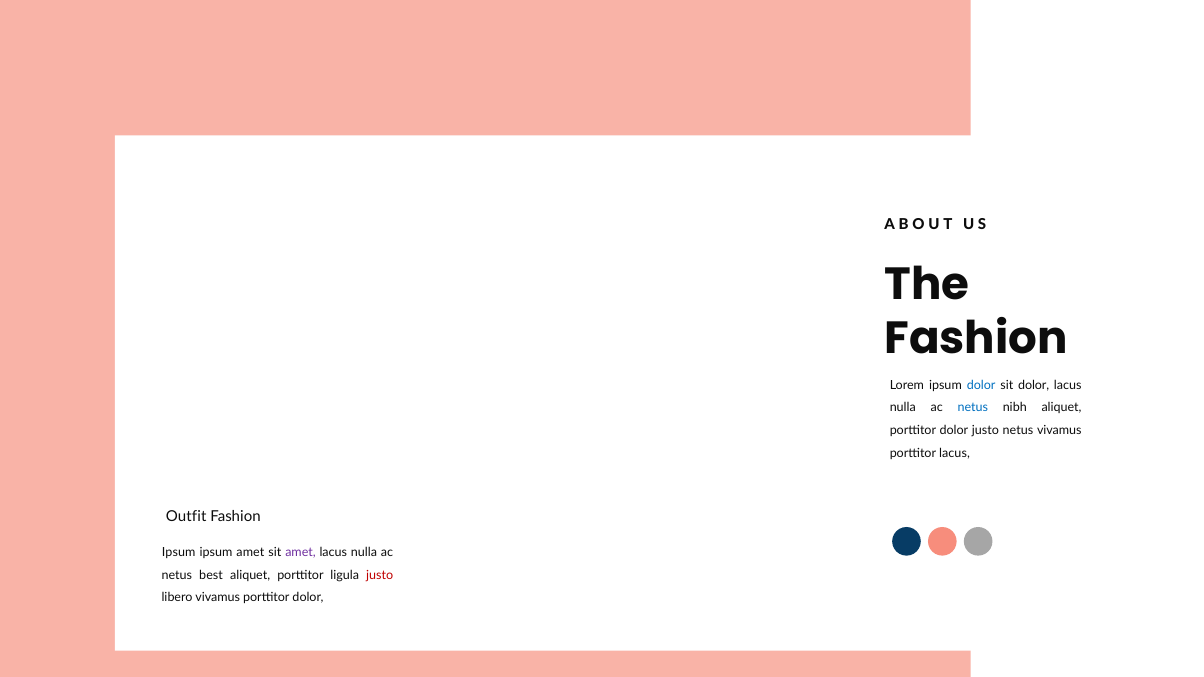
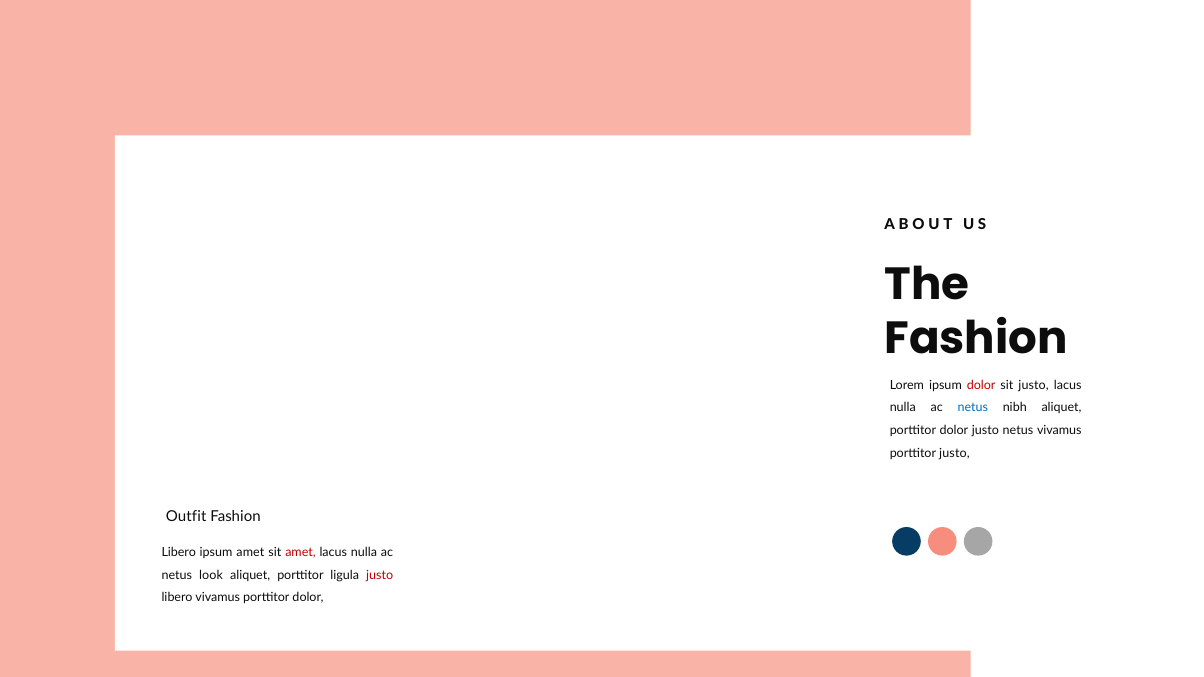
dolor colour: blue -> red (981, 385)
sit dolor: dolor -> justo (1034, 385)
porttitor lacus: lacus -> justo (954, 453)
Ipsum: Ipsum -> Libero (179, 553)
amet colour: purple -> red (300, 553)
best: best -> look (211, 575)
